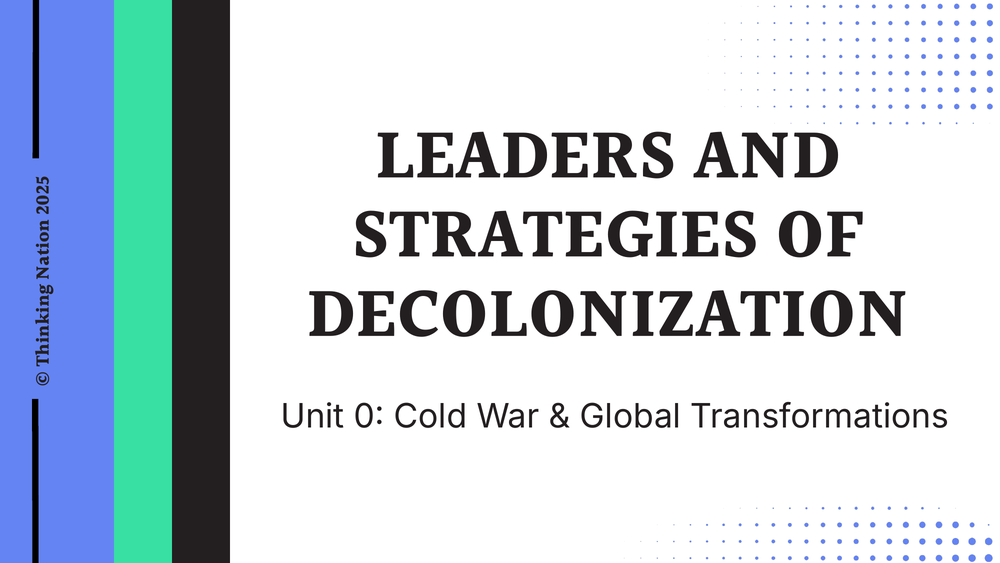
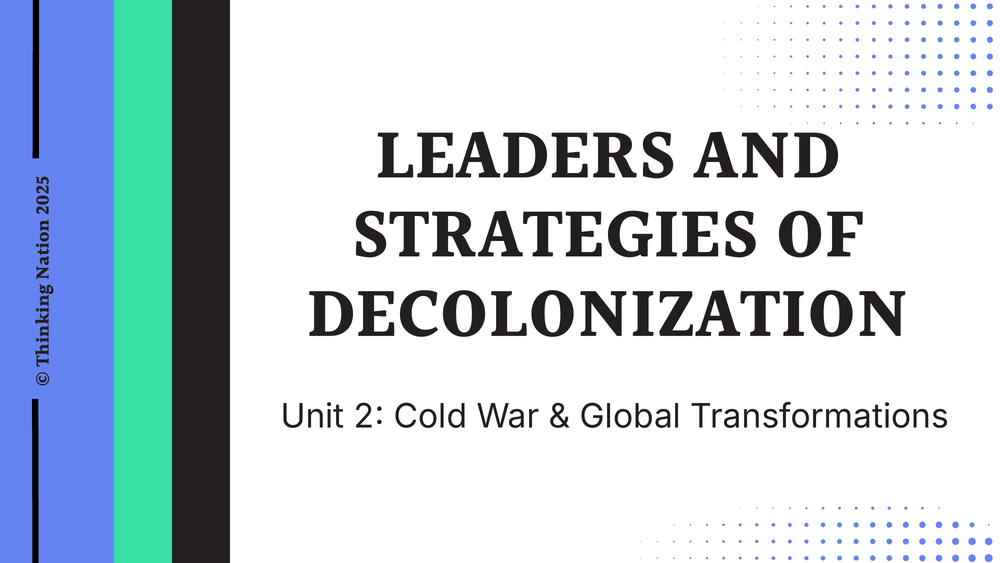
Unit 0: 0 -> 2 (369, 416)
